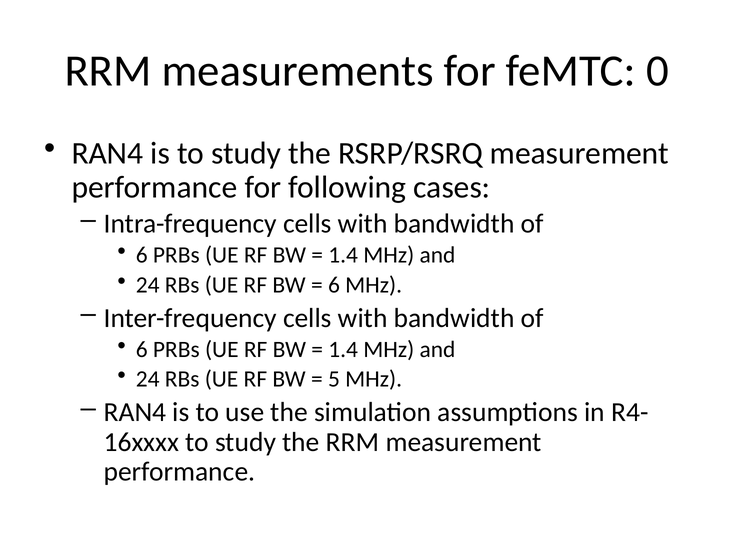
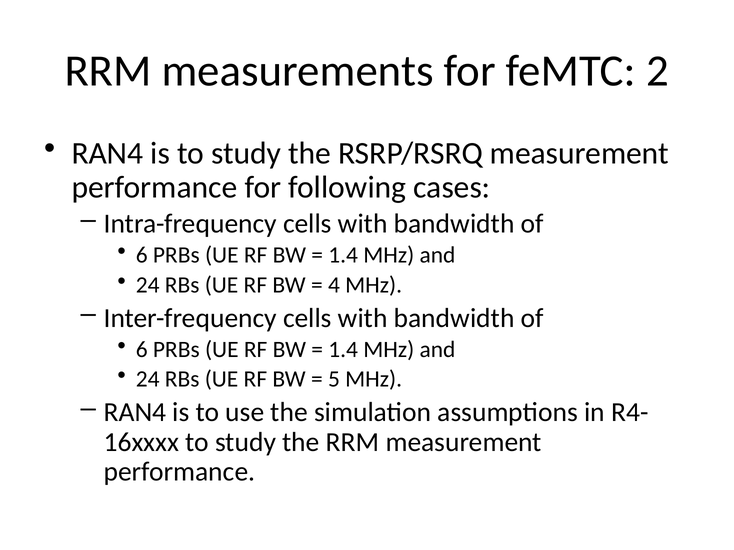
0: 0 -> 2 (657, 71)
6: 6 -> 4 (334, 285)
